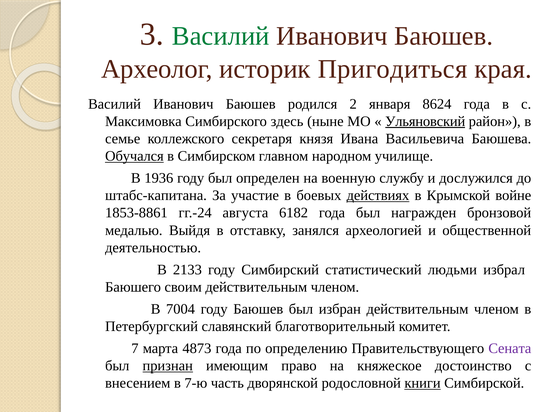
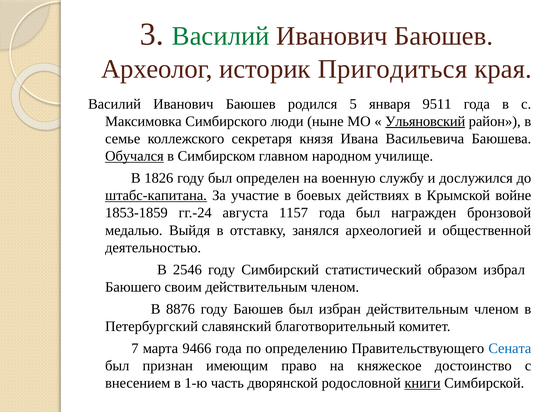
2: 2 -> 5 (353, 104)
8624: 8624 -> 9511 (437, 104)
здесь: здесь -> люди (287, 121)
1936: 1936 -> 1826 (159, 178)
штабс-капитана underline: none -> present (156, 195)
действиях underline: present -> none (378, 195)
1853-8861: 1853-8861 -> 1853-1859 (136, 213)
6182: 6182 -> 1157 (294, 213)
2133: 2133 -> 2546 (187, 269)
людьми: людьми -> образом (452, 269)
7004: 7004 -> 8876 (181, 309)
4873: 4873 -> 9466 (197, 348)
Сената colour: purple -> blue (510, 348)
признан underline: present -> none (168, 366)
7-ю: 7-ю -> 1-ю (196, 383)
